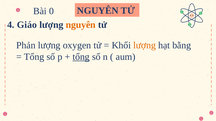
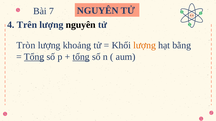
0: 0 -> 7 (51, 11)
Giáo: Giáo -> Trên (27, 25)
nguyên colour: orange -> black (81, 25)
Phản: Phản -> Tròn (26, 45)
oxygen: oxygen -> khoảng (77, 45)
Tổng underline: none -> present (34, 57)
